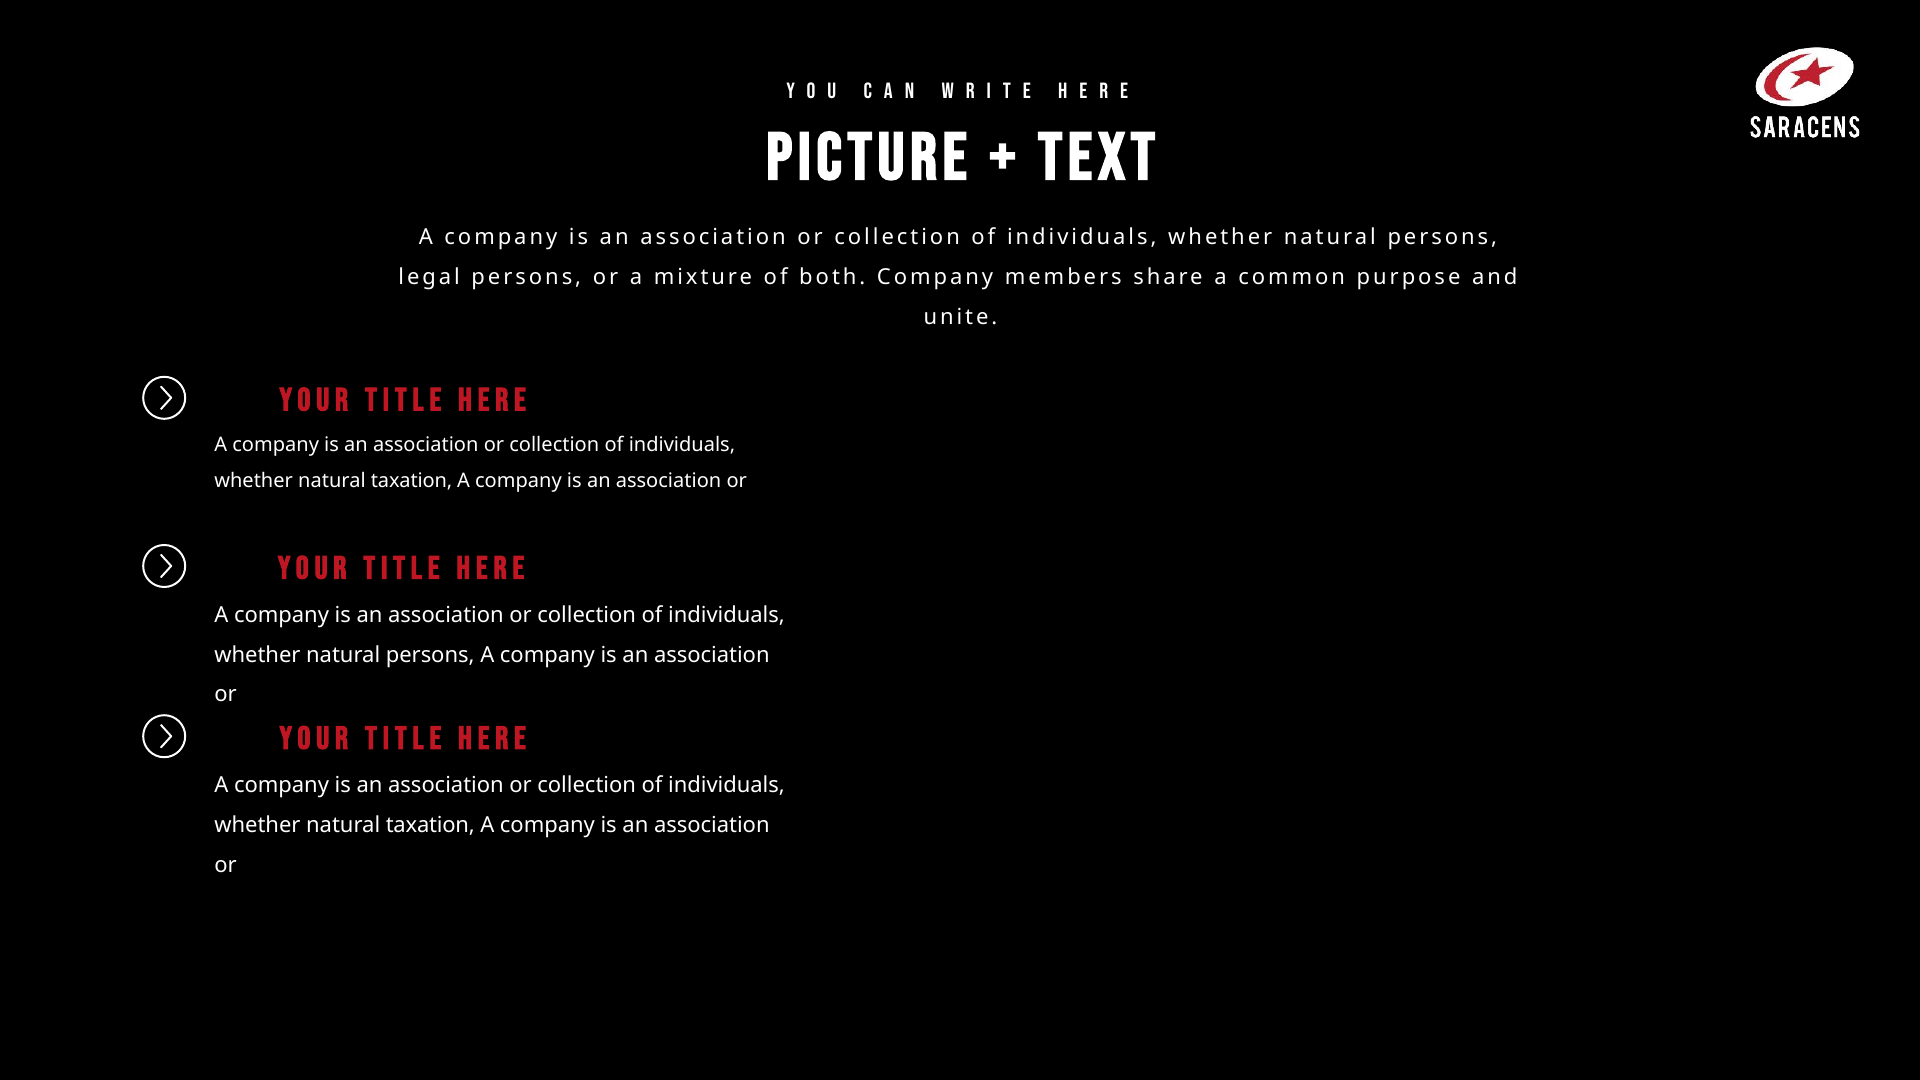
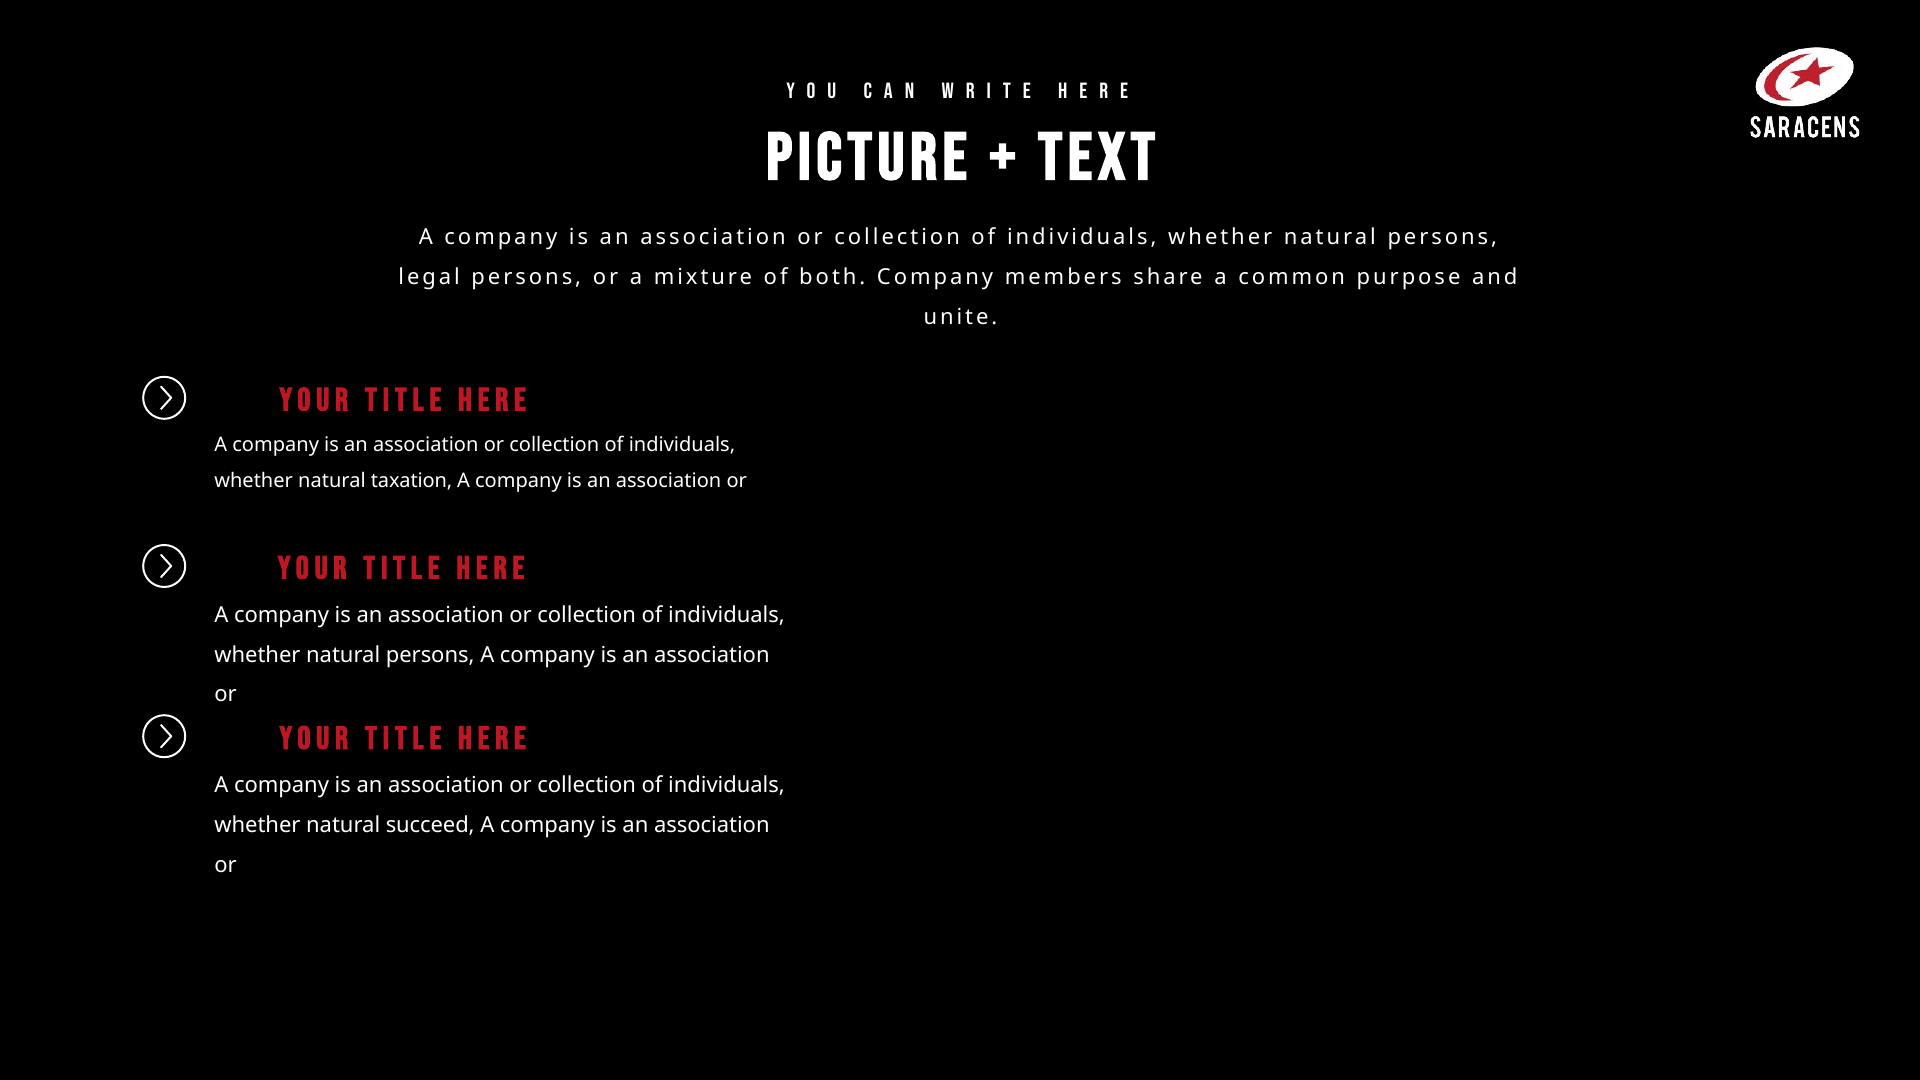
taxation: taxation -> succeed (430, 825)
